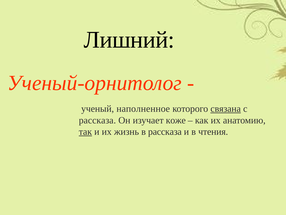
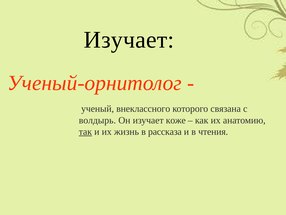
Лишний: Лишний -> Изучает (129, 40)
наполненное: наполненное -> внеклассного (143, 109)
связана underline: present -> none (226, 109)
рассказа: рассказа -> волдырь (97, 120)
